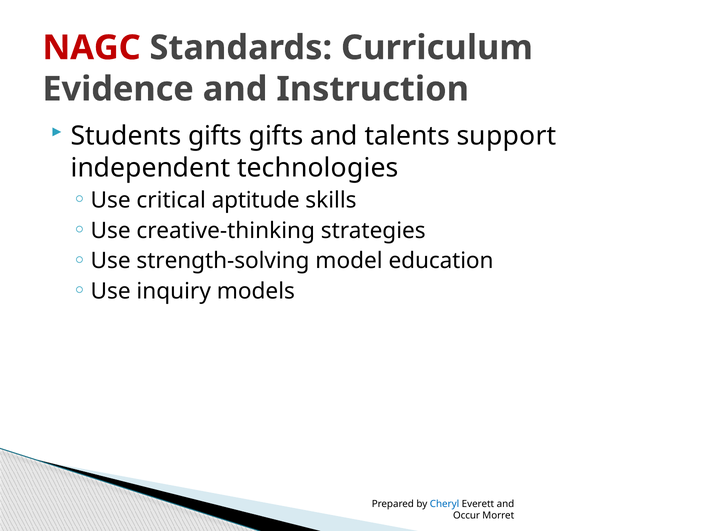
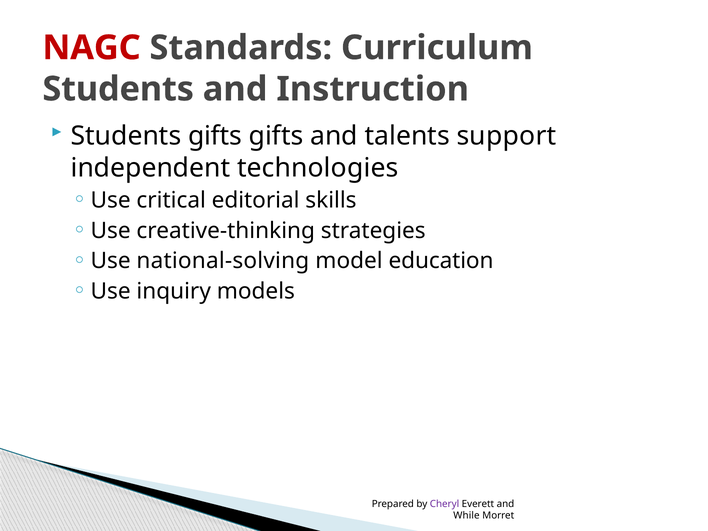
Evidence: Evidence -> Students (118, 89)
aptitude: aptitude -> editorial (256, 200)
strength-solving: strength-solving -> national-solving (223, 261)
Cheryl colour: blue -> purple (445, 504)
Occur: Occur -> While (466, 516)
